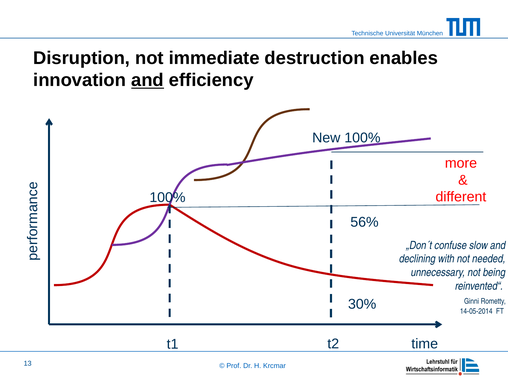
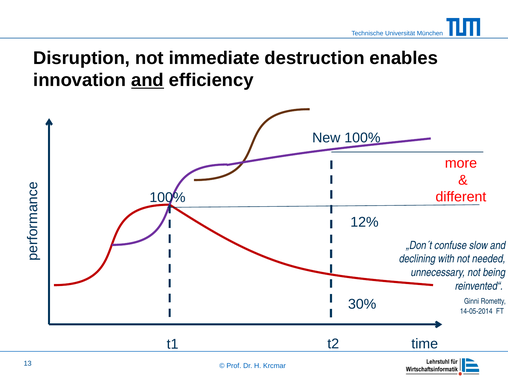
56%: 56% -> 12% (365, 222)
